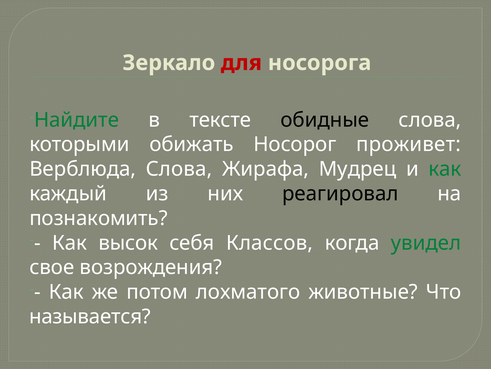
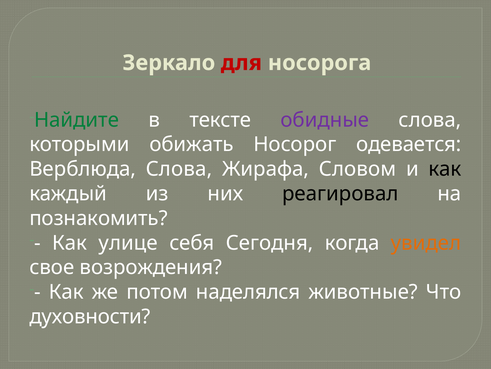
обидные colour: black -> purple (325, 120)
проживет: проживет -> одевается (409, 144)
Мудрец: Мудрец -> Словом (357, 169)
как colour: green -> black (445, 169)
высок: высок -> улице (128, 242)
Классов: Классов -> Сегодня (270, 242)
увидел colour: green -> orange (426, 242)
лохматого: лохматого -> наделялся (248, 292)
называется: называется -> духовности (90, 316)
